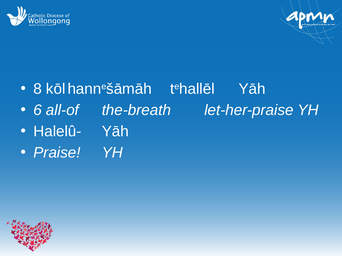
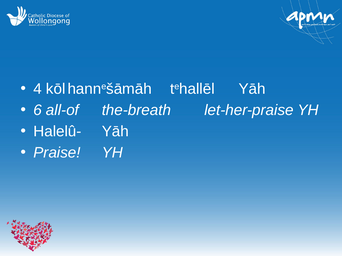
8: 8 -> 4 (38, 89)
